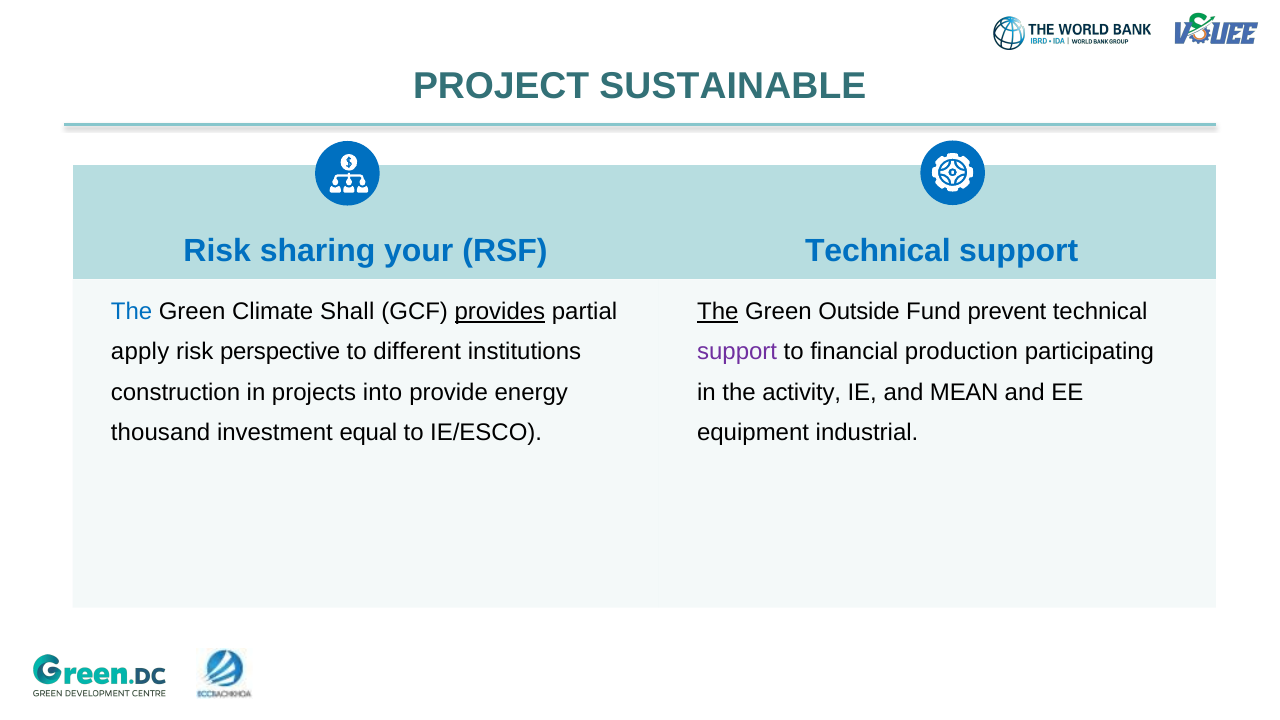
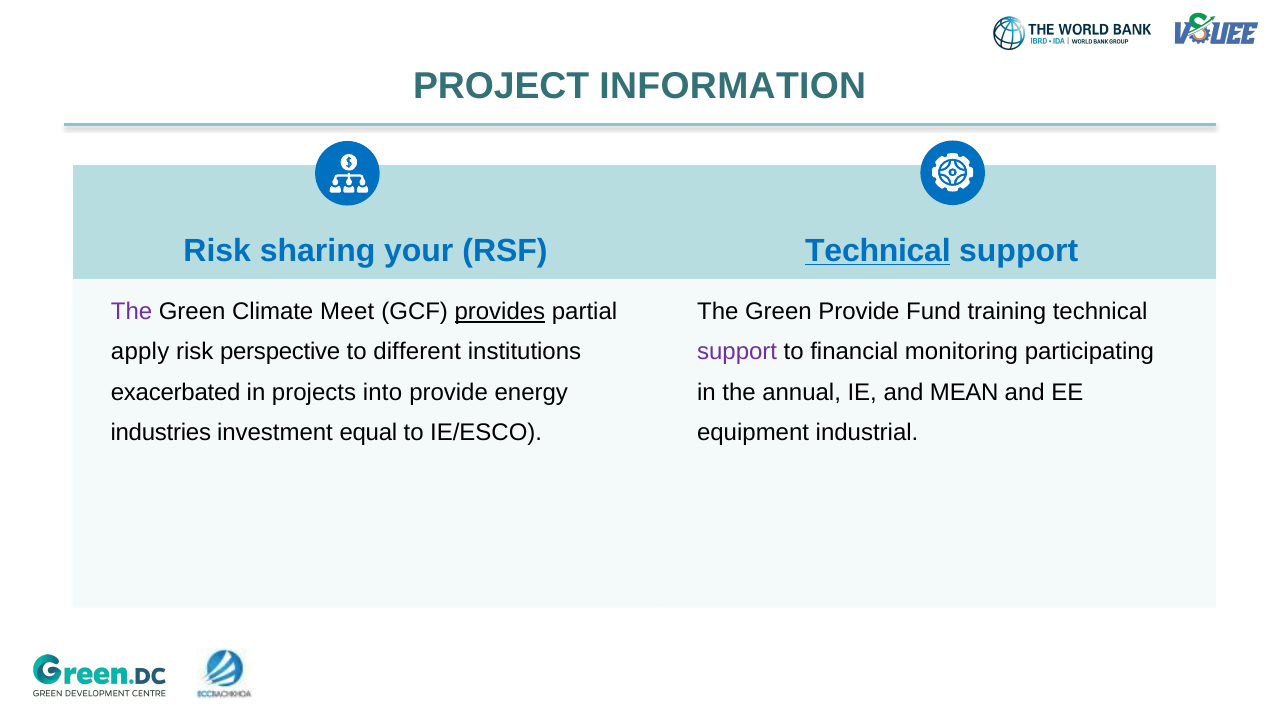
SUSTAINABLE: SUSTAINABLE -> INFORMATION (733, 86)
Technical underline: none -> present (878, 251)
The colour: blue -> purple (132, 312)
Shall: Shall -> Meet (347, 312)
The underline: present -> none (718, 312)
Green Outside: Outside -> Provide (859, 312)
prevent: prevent -> training (1007, 312)
production: production -> monitoring (961, 352)
construction: construction -> exacerbated (176, 392)
activity: activity -> annual (802, 392)
thousand: thousand -> industries (161, 432)
